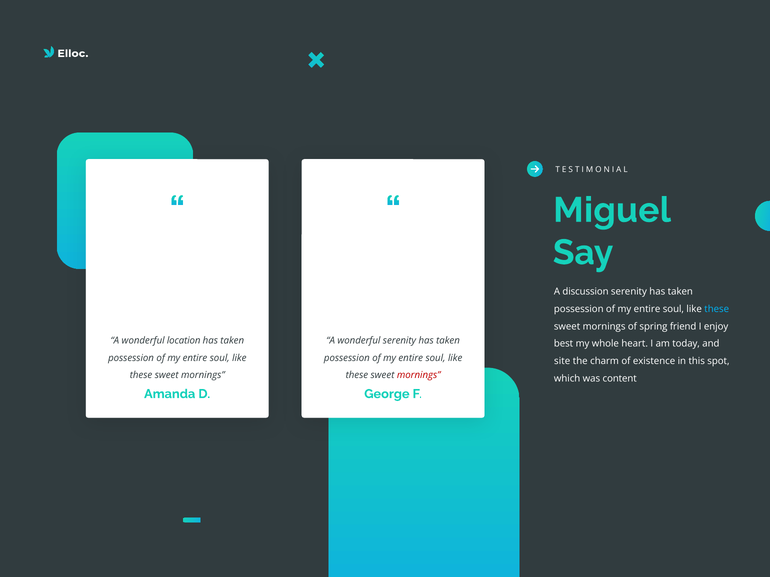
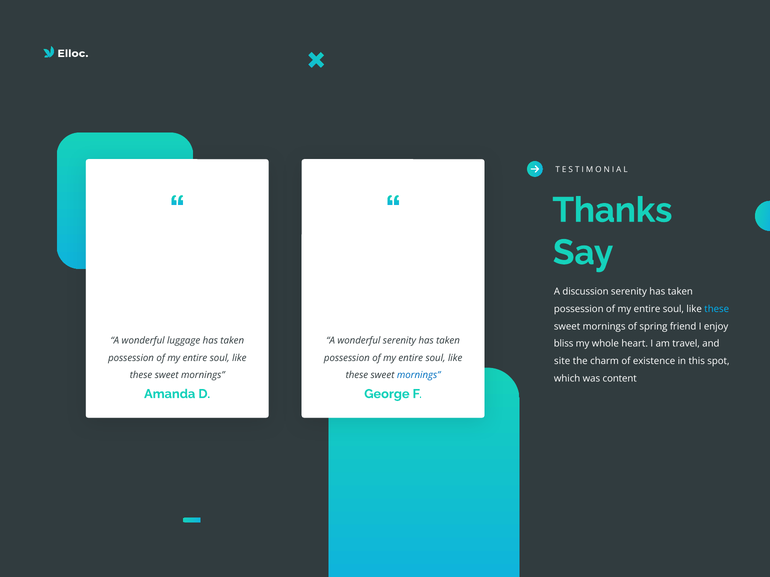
Miguel: Miguel -> Thanks (612, 210)
location: location -> luggage (184, 341)
best: best -> bliss (564, 344)
today: today -> travel (686, 344)
mornings colour: red -> blue (419, 376)
